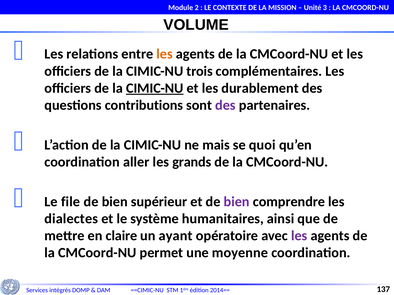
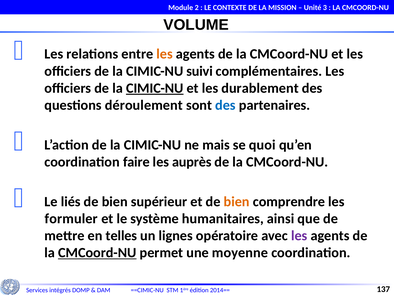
trois: trois -> suivi (200, 71)
contributions: contributions -> déroulement (144, 105)
des colour: purple -> blue (225, 105)
aller: aller -> faire (136, 162)
grands: grands -> auprès (192, 162)
file: file -> liés (71, 202)
bien colour: purple -> orange (237, 202)
dialectes: dialectes -> formuler (71, 219)
claire: claire -> telles (121, 236)
ayant: ayant -> lignes (176, 236)
CMCoord-NU underline: none -> present (97, 253)
